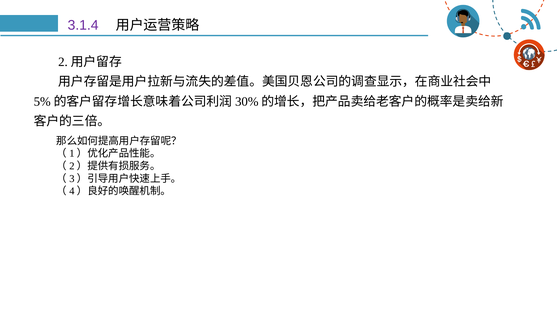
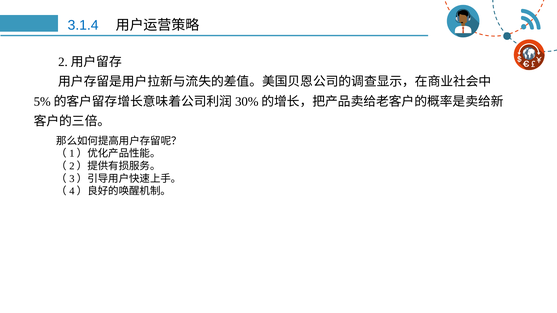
3.1.4 colour: purple -> blue (83, 25)
